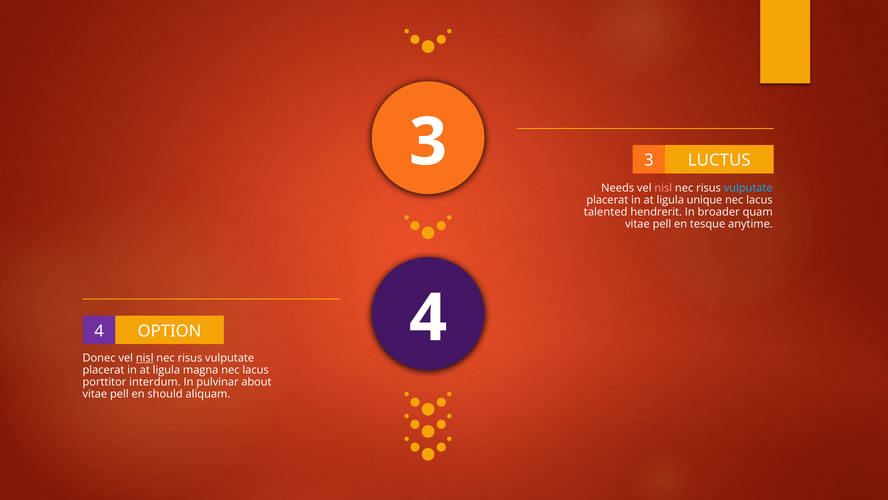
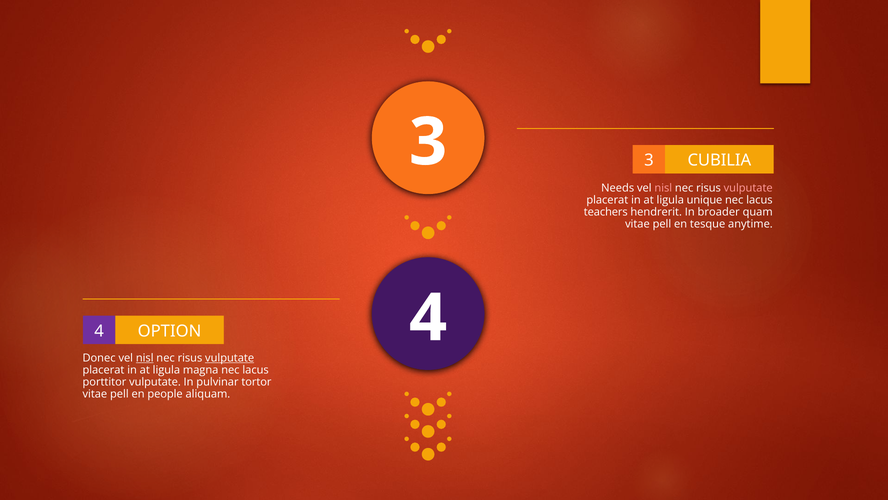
LUCTUS: LUCTUS -> CUBILIA (719, 160)
vulputate colour: light blue -> pink (748, 188)
talented: talented -> teachers (606, 212)
vulputate underline: none -> present (230, 358)
porttitor interdum: interdum -> vulputate (155, 382)
about: about -> tortor (256, 382)
should: should -> people (165, 394)
